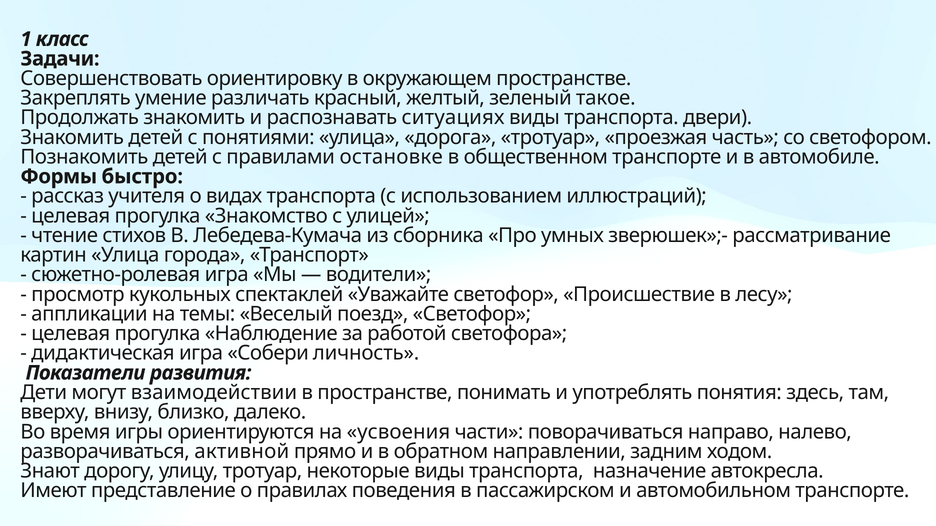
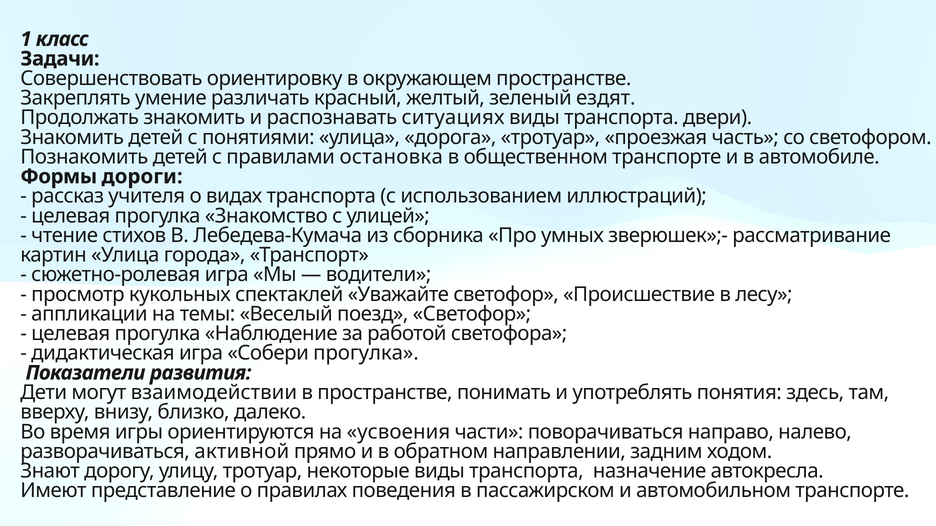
такое: такое -> ездят (606, 98)
остановке: остановке -> остановка (391, 157)
быстро: быстро -> дороги (142, 177)
Собери личность: личность -> прогулка (366, 354)
